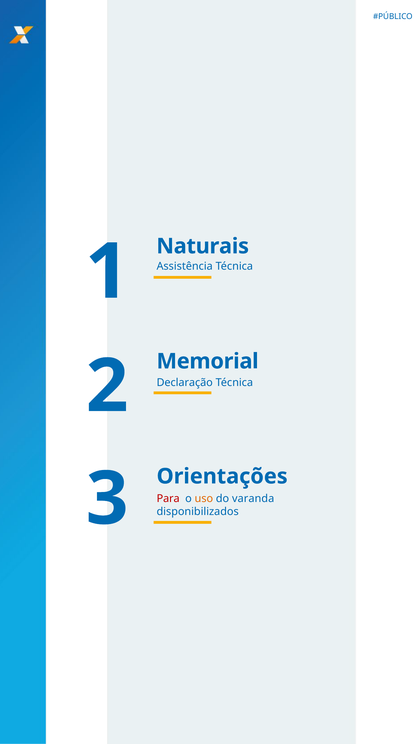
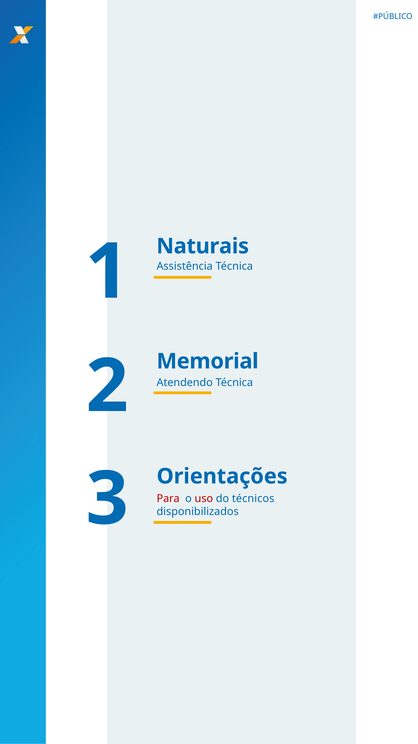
Declaração: Declaração -> Atendendo (185, 382)
uso colour: orange -> red (204, 498)
varanda: varanda -> técnicos (253, 498)
